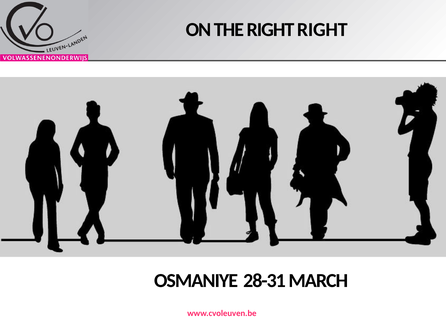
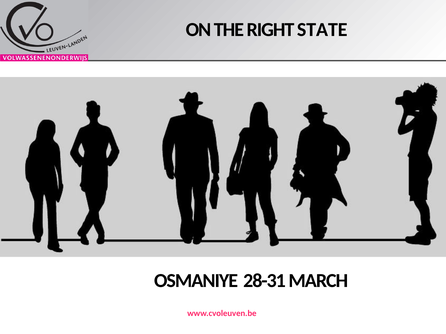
RIGHT RIGHT: RIGHT -> STATE (322, 30)
